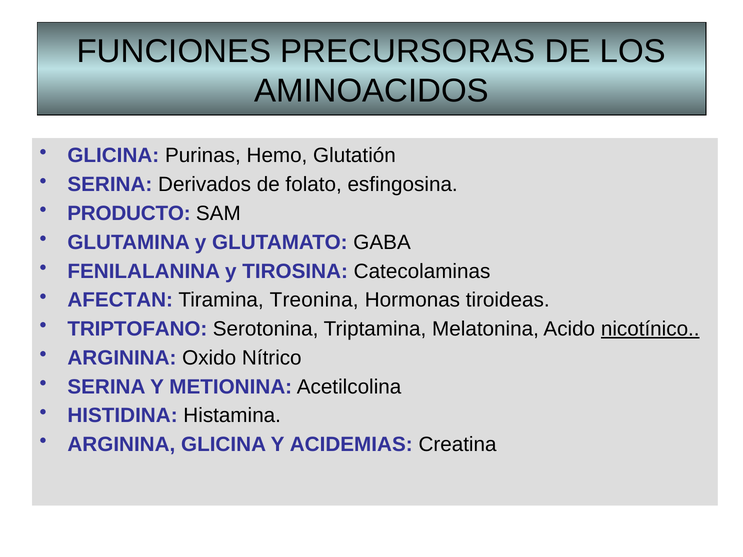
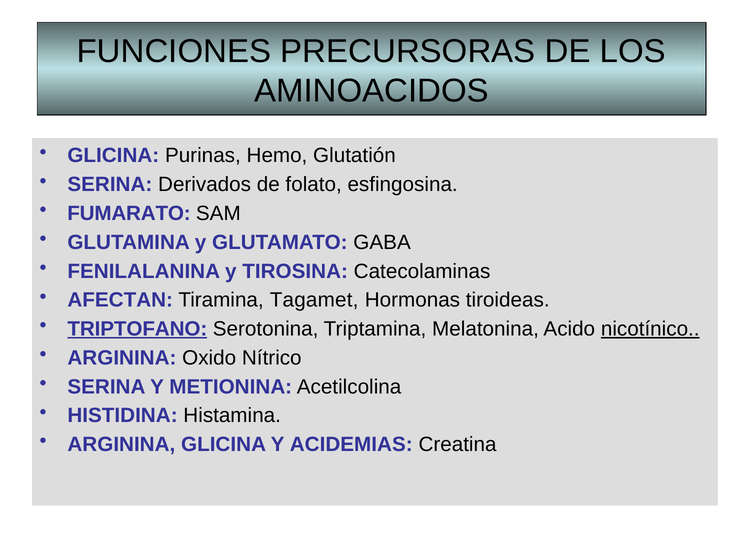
PRODUCTO: PRODUCTO -> FUMARATO (129, 214)
Treonina: Treonina -> Tagamet (314, 300)
TRIPTOFANO underline: none -> present (137, 329)
